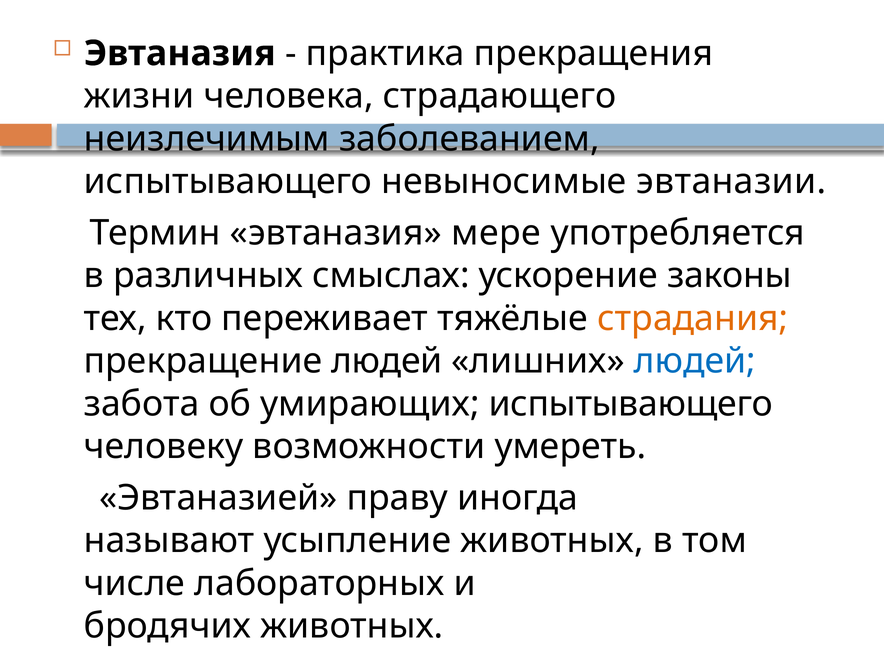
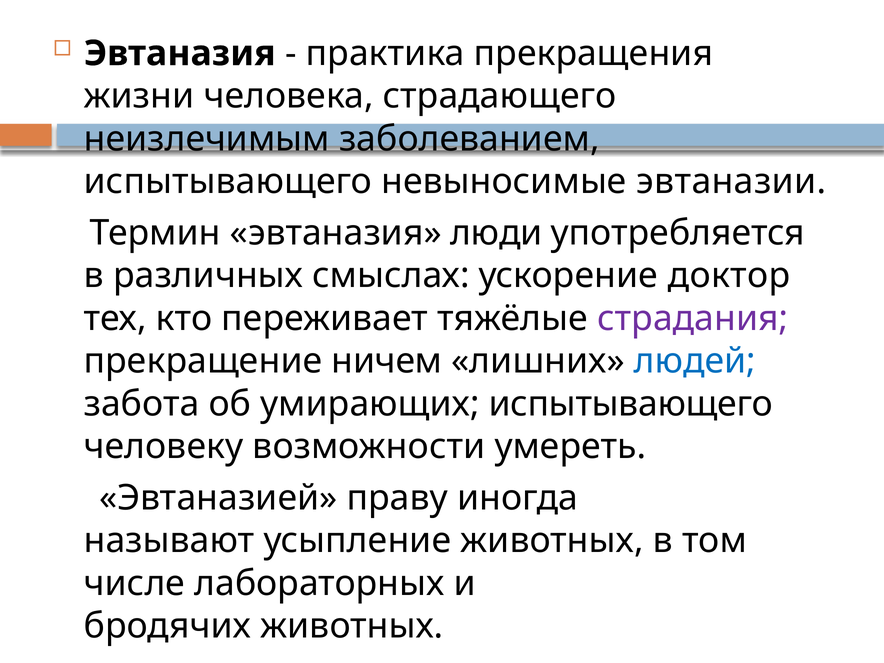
мере: мере -> люди (496, 233)
законы: законы -> доктор (729, 276)
страдания colour: orange -> purple (693, 318)
прекращение людей: людей -> ничем (387, 361)
